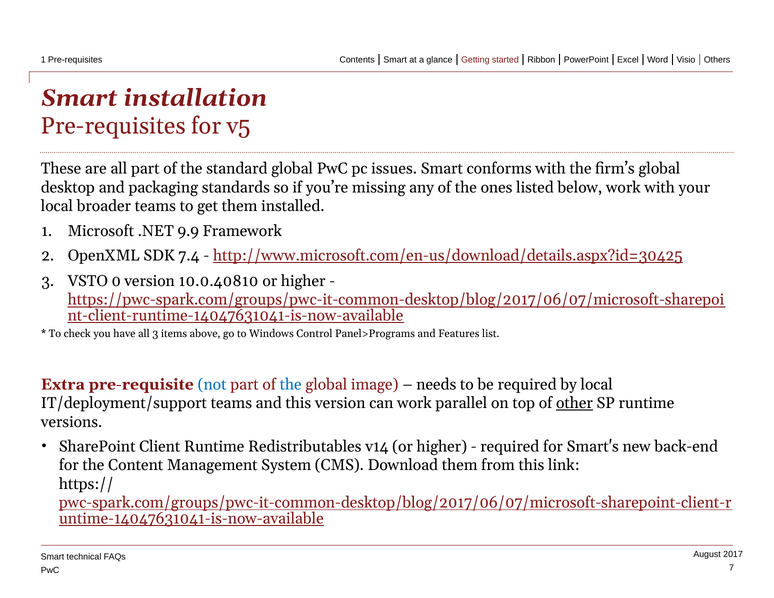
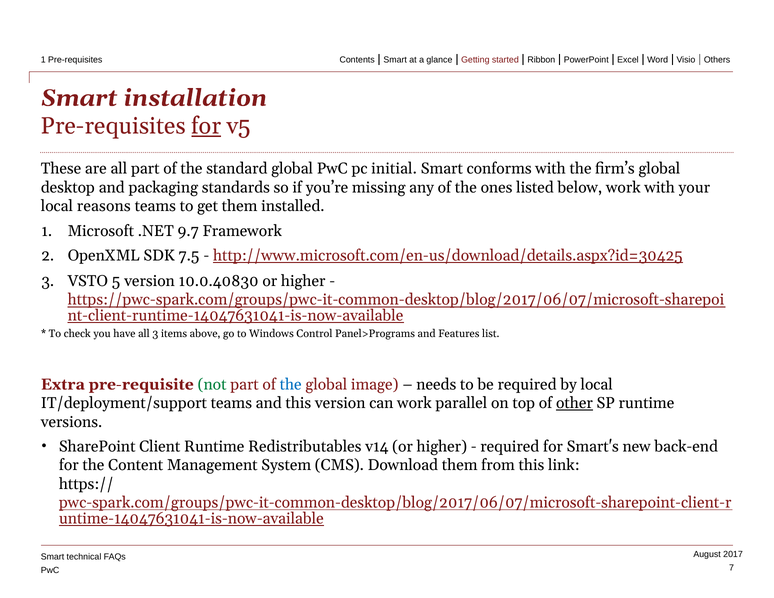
for underline: none -> present (206, 126)
issues: issues -> initial (394, 169)
broader: broader -> reasons (104, 206)
9.9: 9.9 -> 9.7 (188, 231)
7.4: 7.4 -> 7.5 (189, 256)
0: 0 -> 5 (116, 281)
10.0.40810: 10.0.40810 -> 10.0.40830 (219, 281)
not colour: blue -> green (212, 384)
